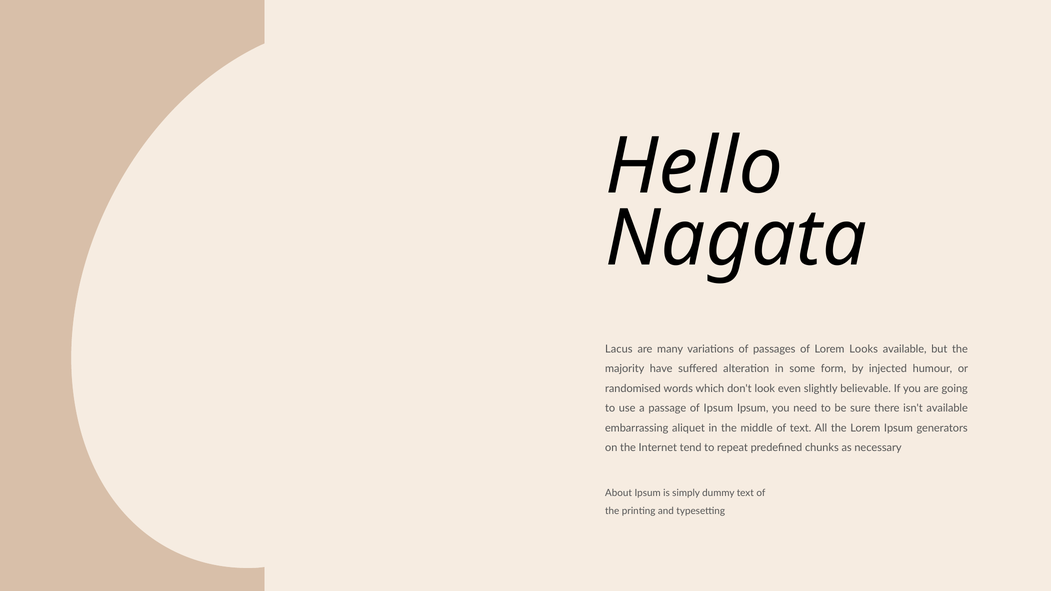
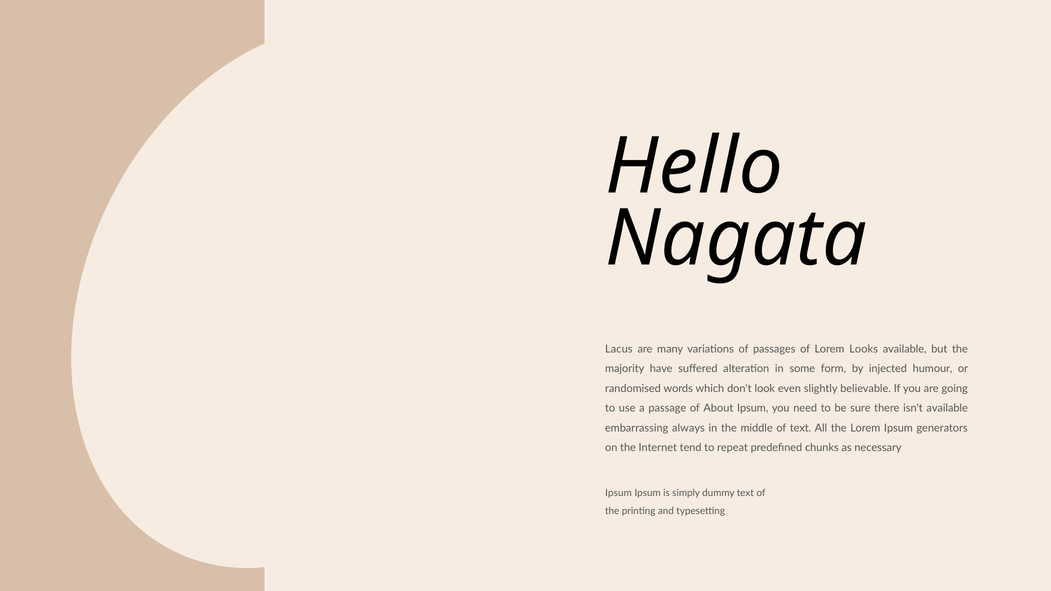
of Ipsum: Ipsum -> About (718, 408)
aliquet: aliquet -> always (688, 428)
About: About -> Ipsum (619, 493)
